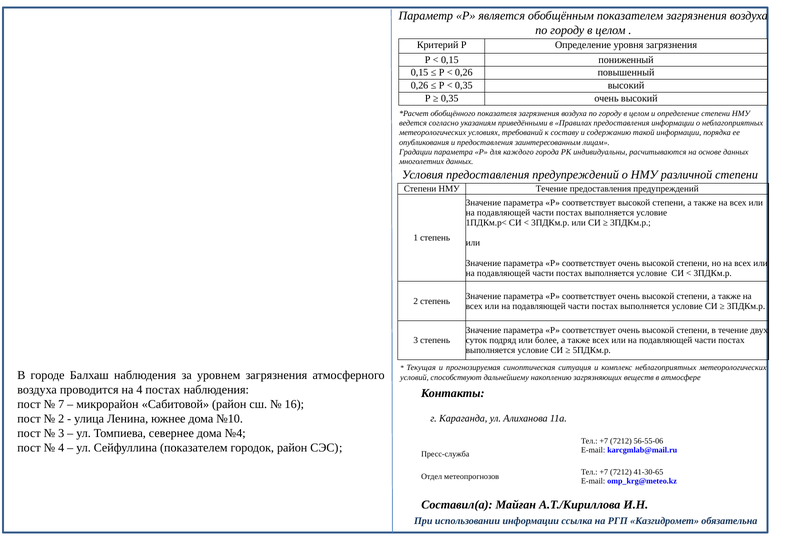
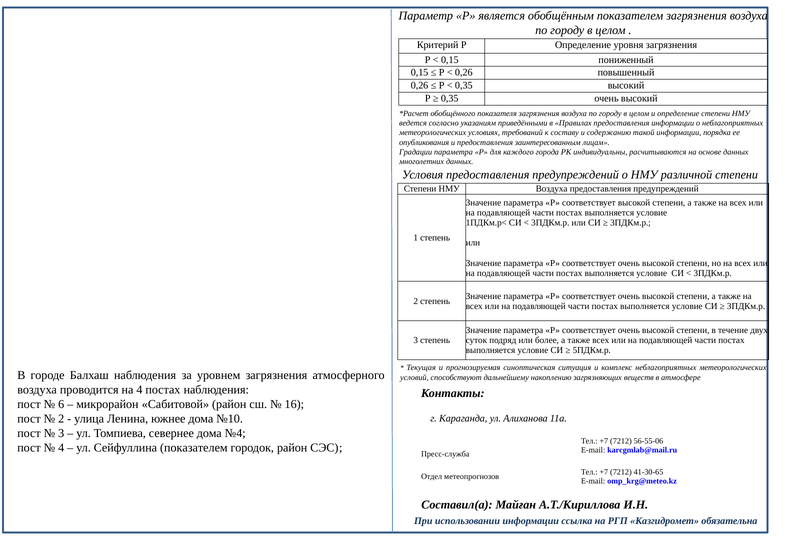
НМУ Течение: Течение -> Воздуха (552, 189)
7: 7 -> 6 (61, 405)
